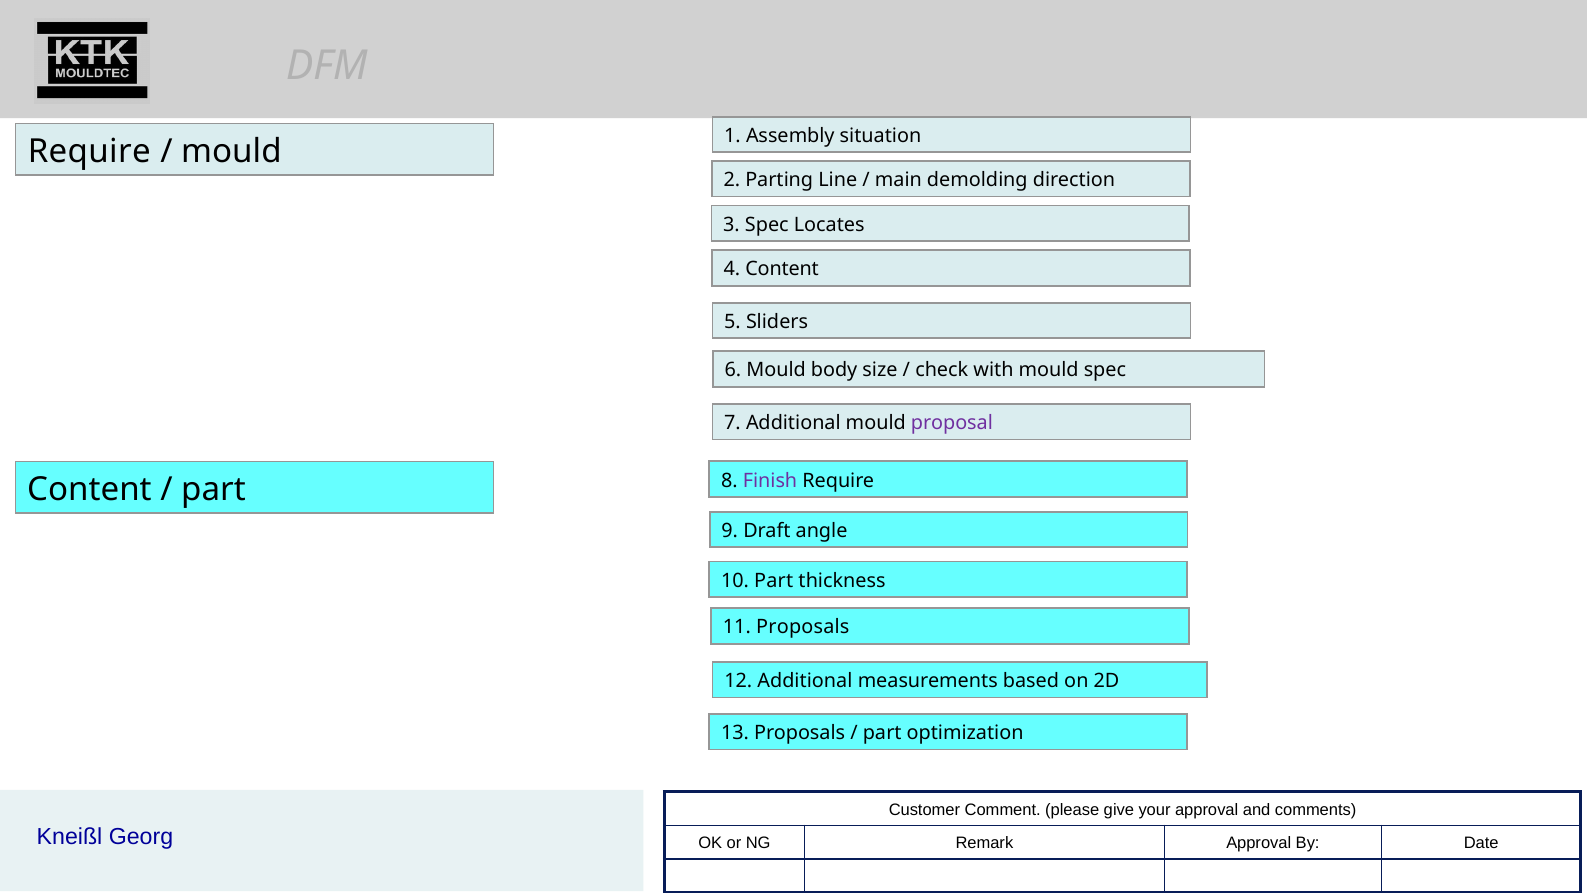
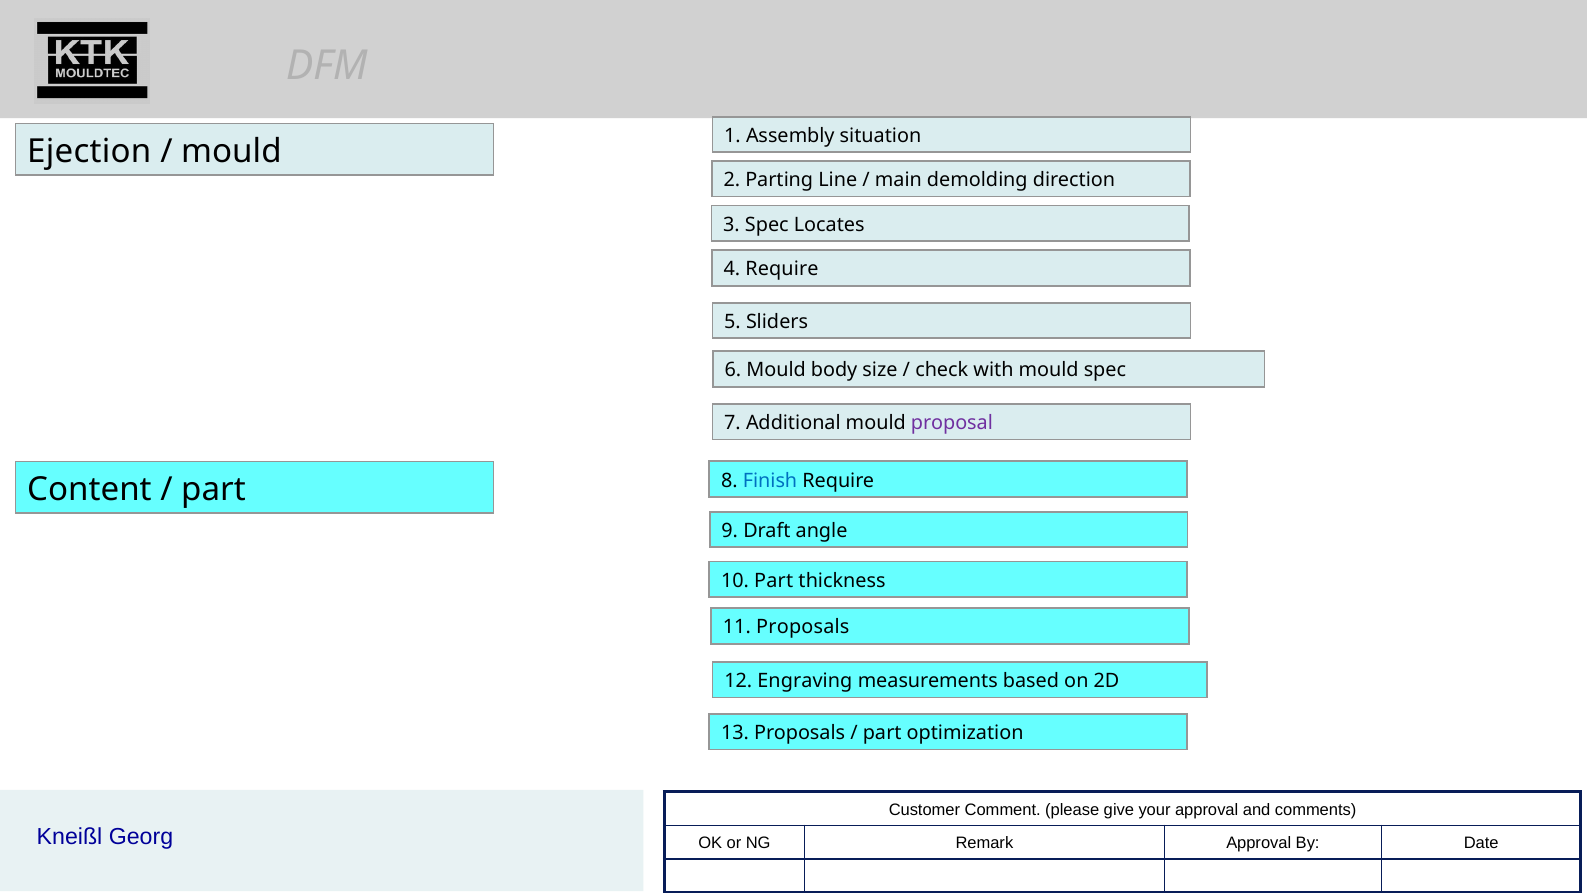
Require: Require -> Ejection (89, 151)
4 Content: Content -> Require (782, 269)
Finish colour: purple -> blue (770, 480)
12 Additional: Additional -> Engraving (805, 681)
